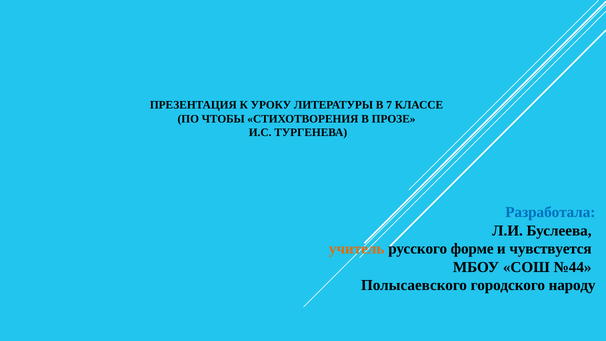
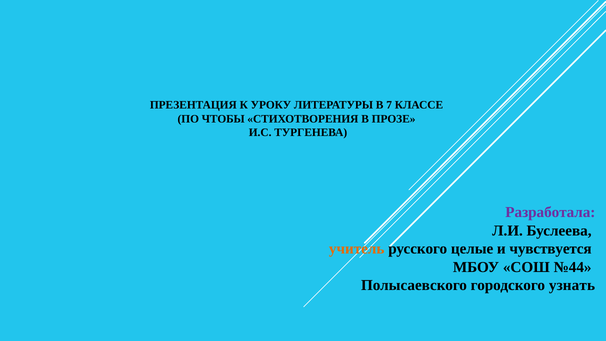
Разработала colour: blue -> purple (550, 212)
форме: форме -> целые (472, 249)
народу: народу -> узнать (572, 285)
